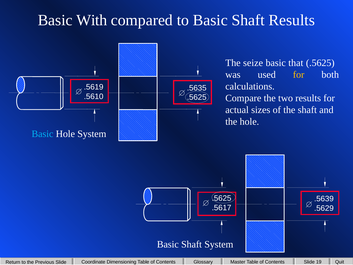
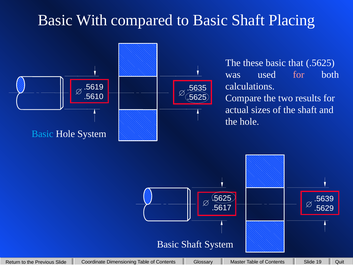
Shaft Results: Results -> Placing (292, 20)
seize: seize -> these (253, 63)
for colour: yellow -> pink (299, 74)
